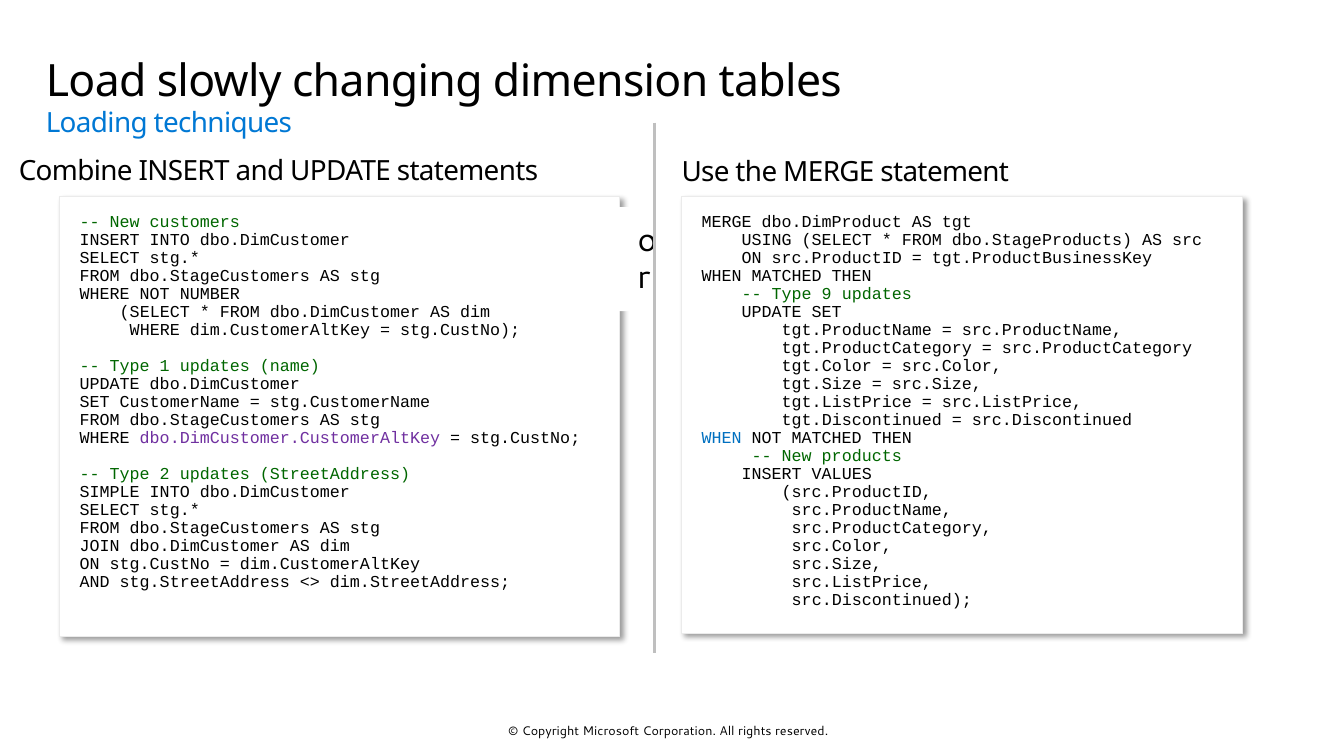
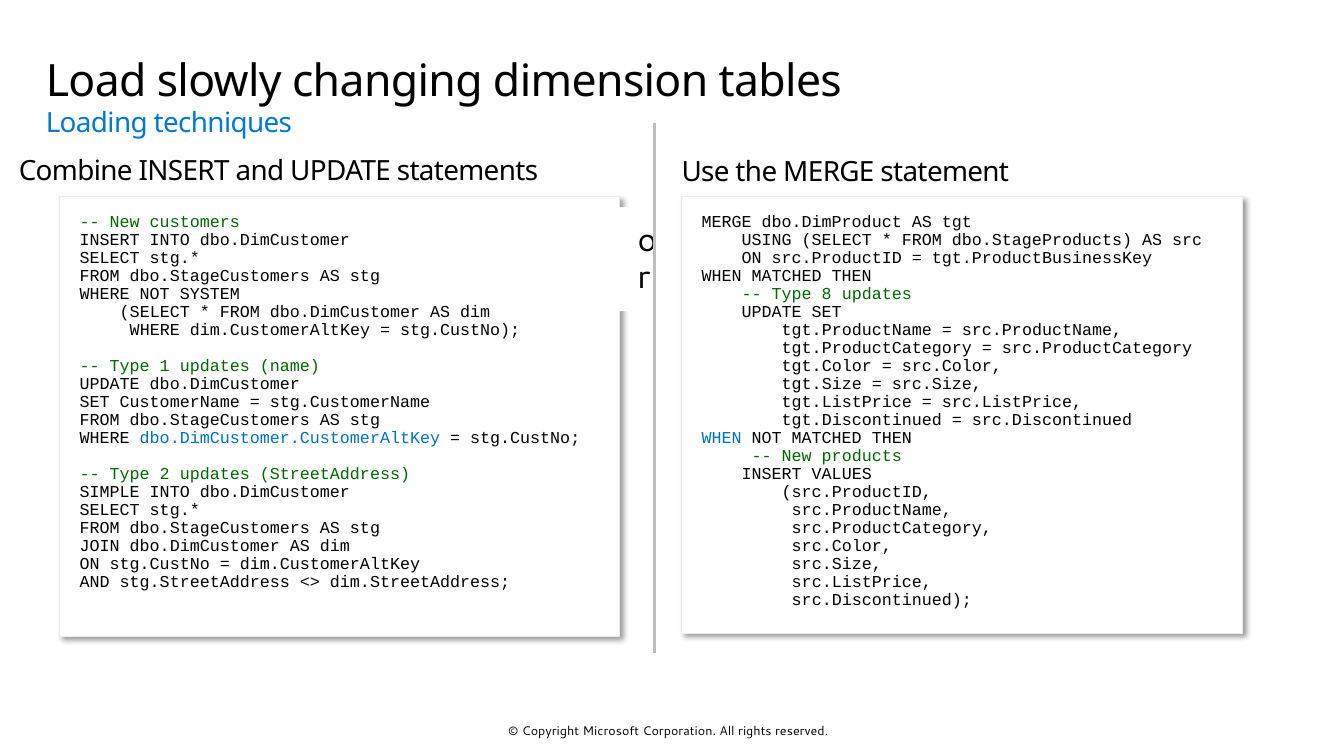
NUMBER: NUMBER -> SYSTEM (210, 294)
9: 9 -> 8 (827, 294)
dbo.DimCustomer.CustomerAltKey colour: purple -> blue (290, 438)
